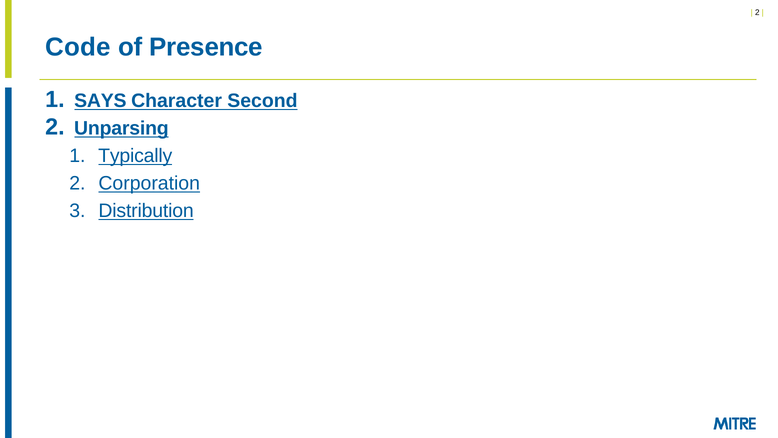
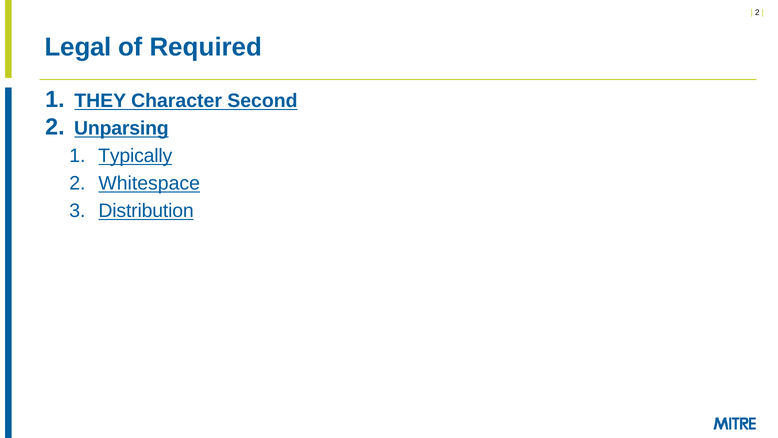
Code: Code -> Legal (78, 47)
Presence: Presence -> Required (206, 47)
SAYS: SAYS -> THEY (100, 101)
Corporation: Corporation -> Whitespace (149, 183)
